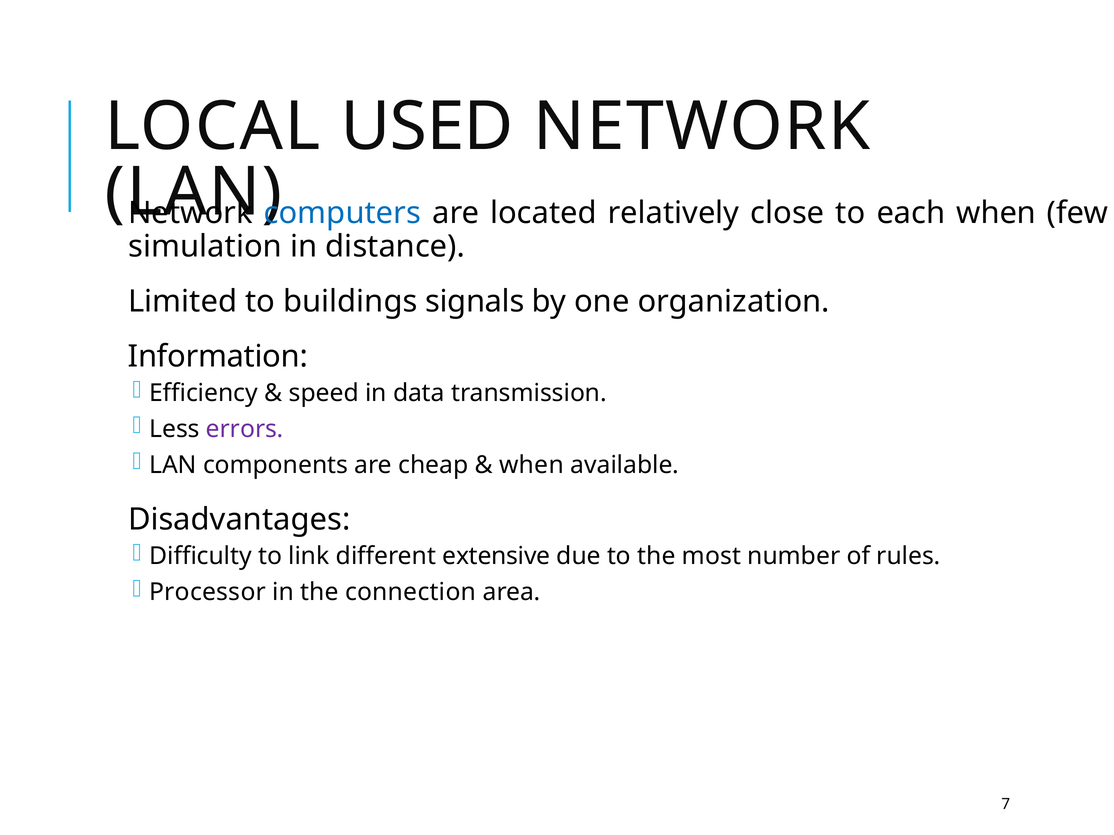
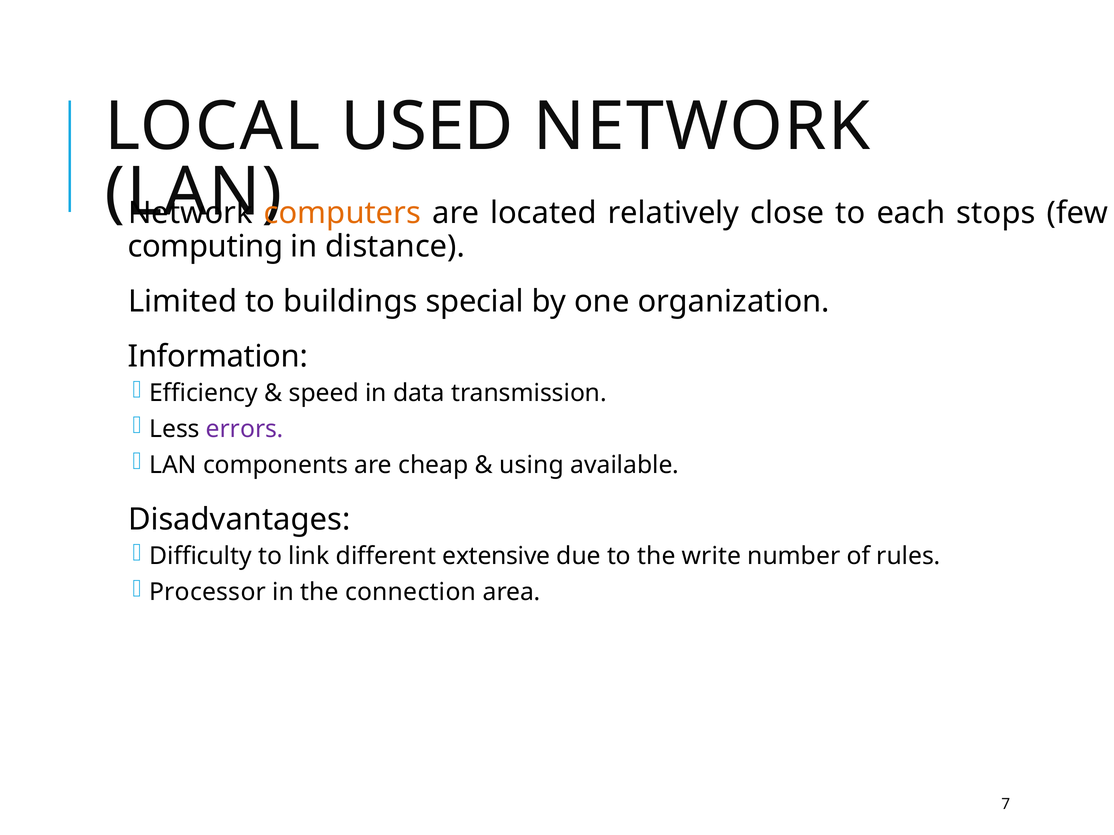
computers colour: blue -> orange (342, 213)
each when: when -> stops (996, 213)
simulation: simulation -> computing (205, 247)
signals: signals -> special (475, 302)
when: when -> using (532, 465)
most: most -> write (711, 556)
